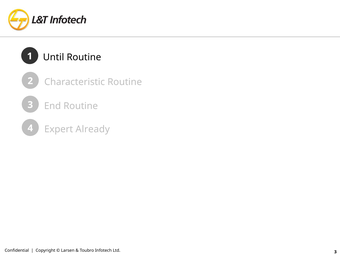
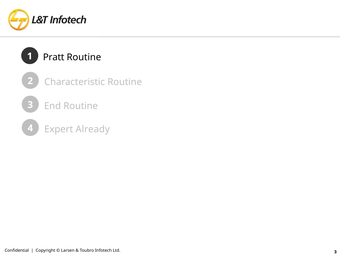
Until: Until -> Pratt (54, 57)
